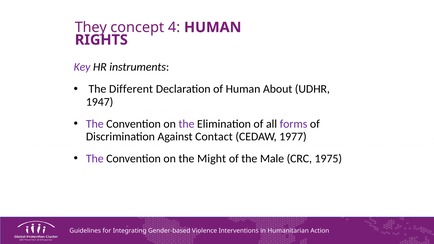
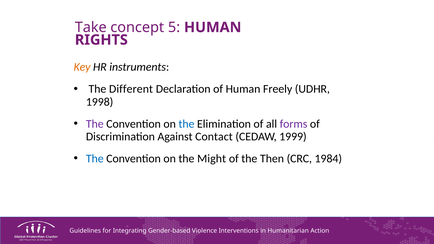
They: They -> Take (91, 27)
4: 4 -> 5 (174, 27)
Key colour: purple -> orange (82, 67)
About: About -> Freely (278, 89)
1947: 1947 -> 1998 (100, 102)
the colour: purple -> blue (186, 124)
1977: 1977 -> 1999 (293, 137)
The colour: purple -> blue (95, 159)
Male: Male -> Then (272, 159)
1975: 1975 -> 1984 (328, 159)
